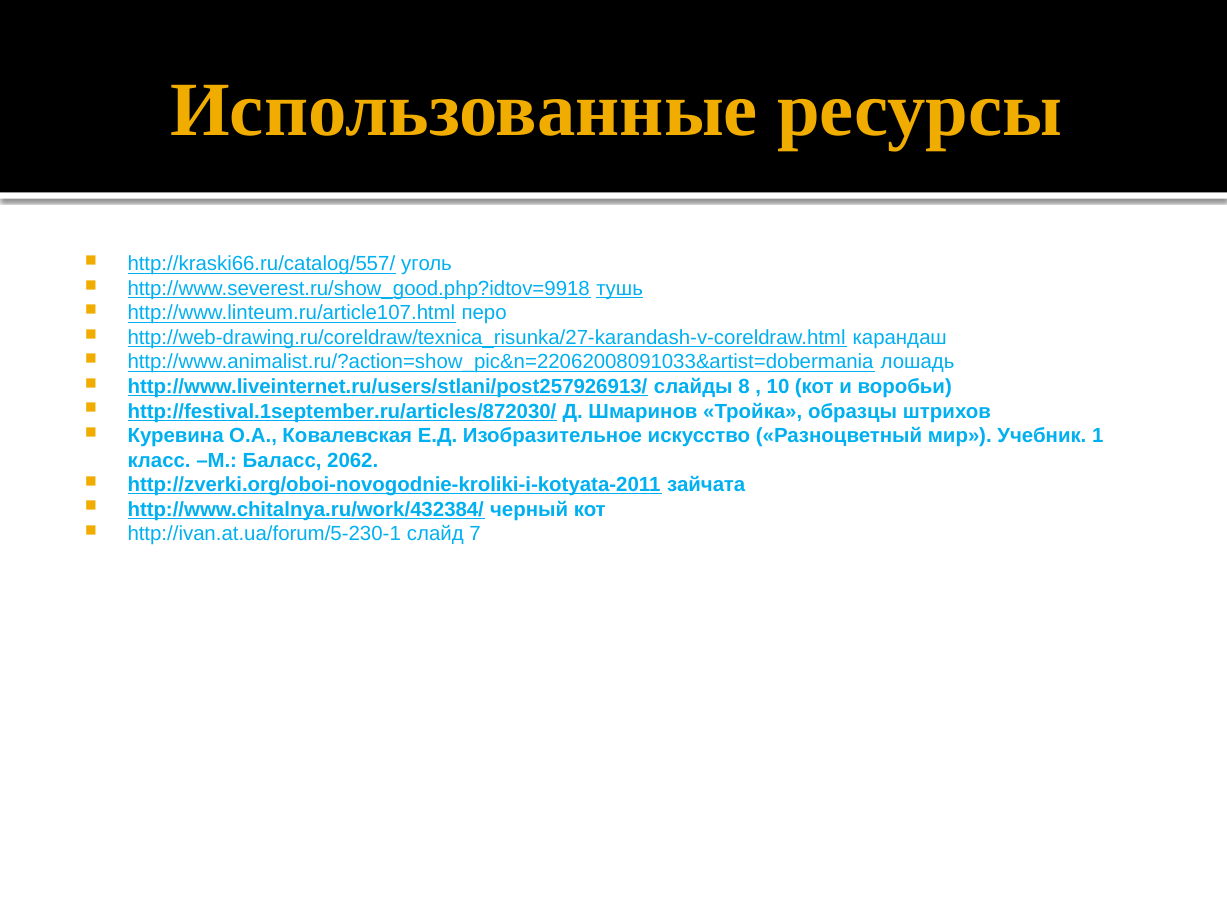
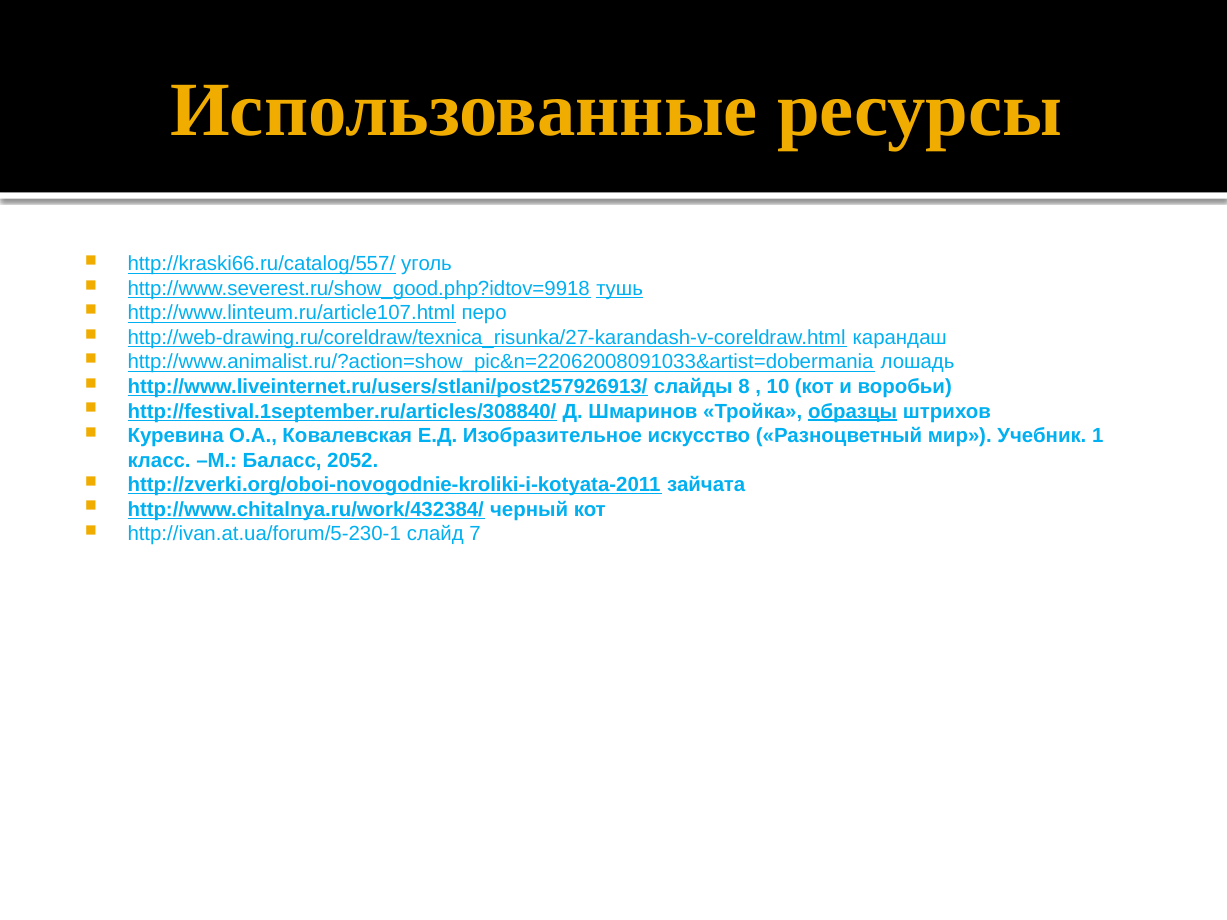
http://festival.1september.ru/articles/872030/: http://festival.1september.ru/articles/872030/ -> http://festival.1september.ru/articles/308840/ (342, 411)
образцы underline: none -> present (853, 411)
2062: 2062 -> 2052 (353, 460)
